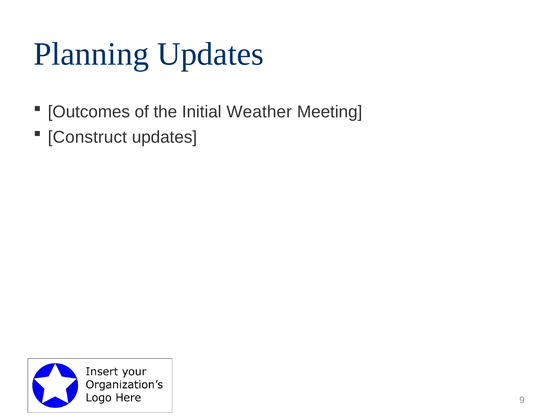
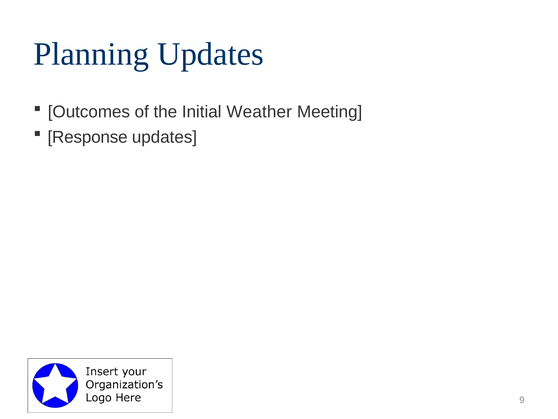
Construct: Construct -> Response (88, 137)
